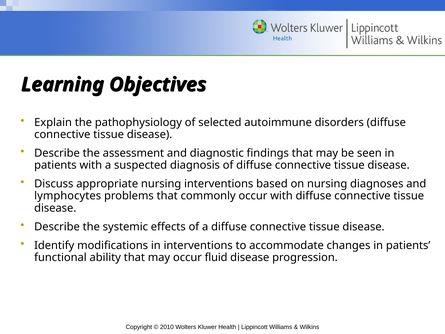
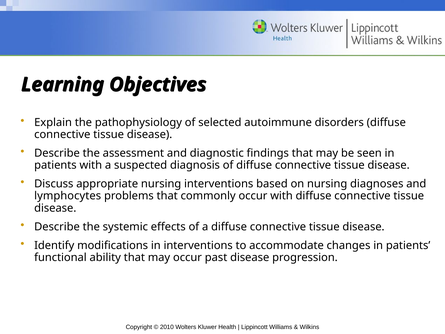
fluid: fluid -> past (216, 257)
